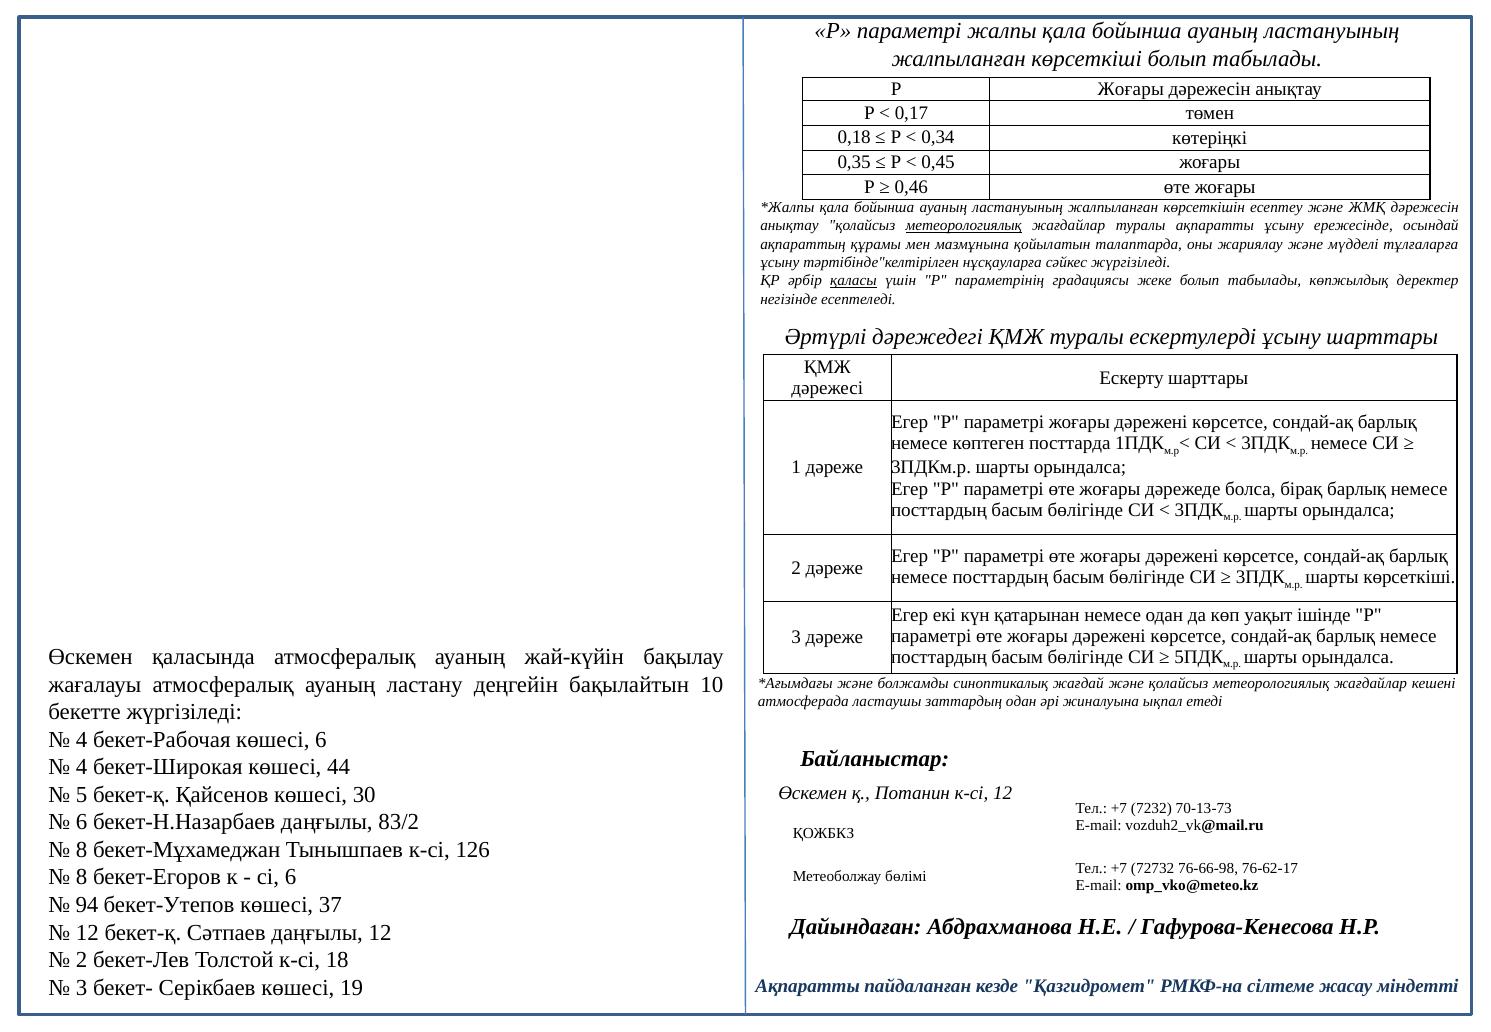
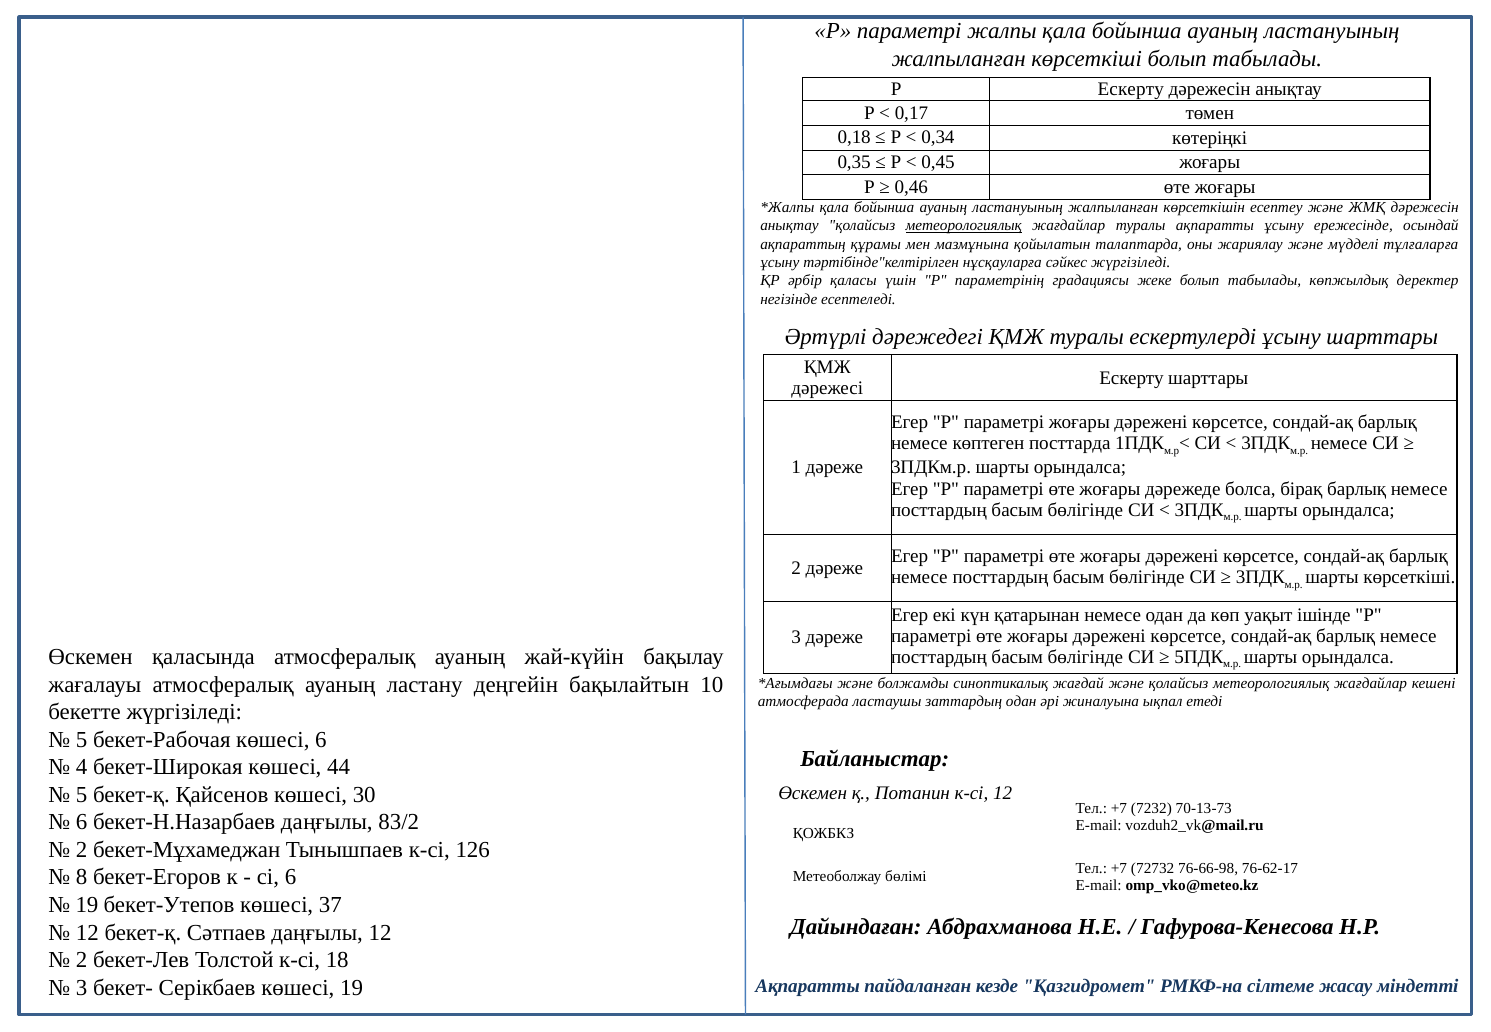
Р Жоғары: Жоғары -> Ескерту (1131, 89)
қаласы underline: present -> none (853, 281)
4: 4 -> 5 (82, 740)
8: 8 -> 2 (82, 850)
94: 94 -> 19 (87, 905)
